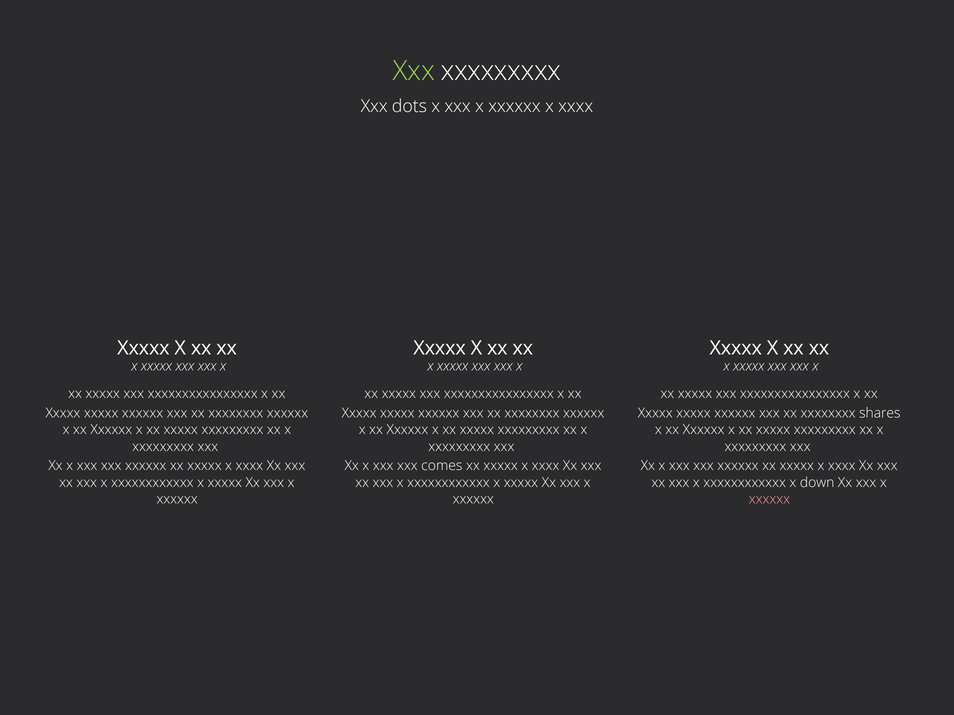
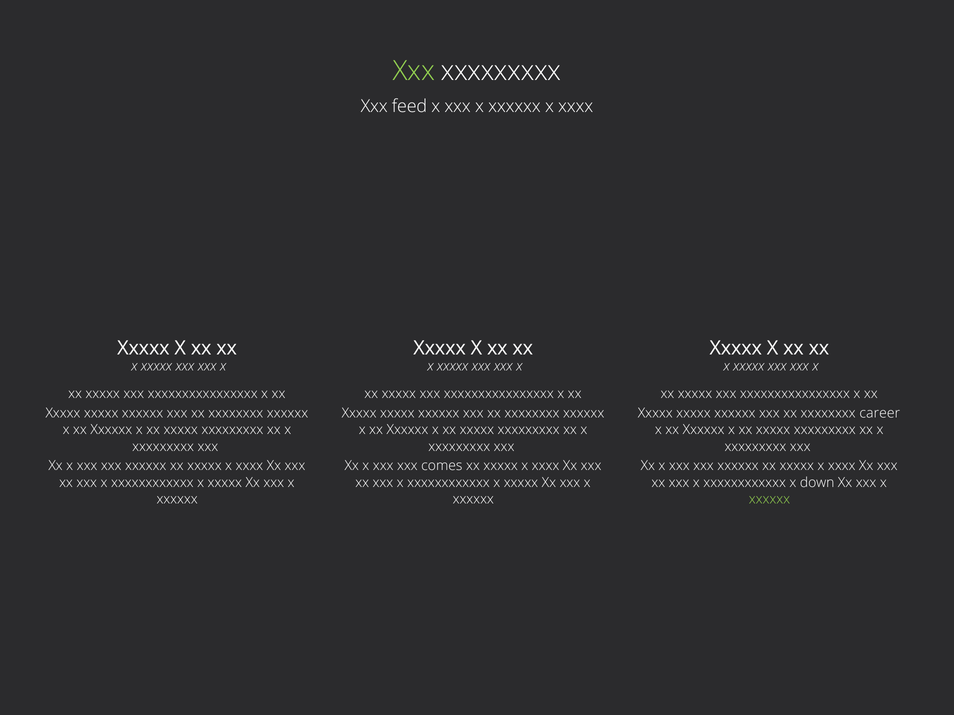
dots: dots -> feed (409, 106)
shares: shares -> career (880, 413)
xxxxxx colour: pink -> light green (769, 500)
